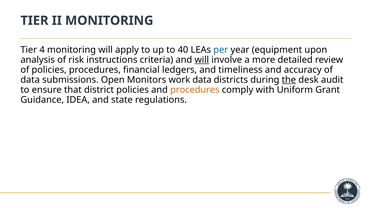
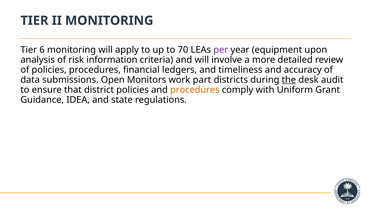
4: 4 -> 6 (42, 50)
40: 40 -> 70 (183, 50)
per colour: blue -> purple (221, 50)
instructions: instructions -> information (112, 60)
will underline: present -> none (202, 60)
work data: data -> part (202, 80)
